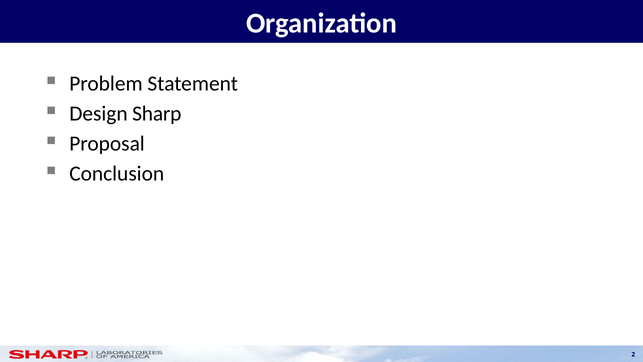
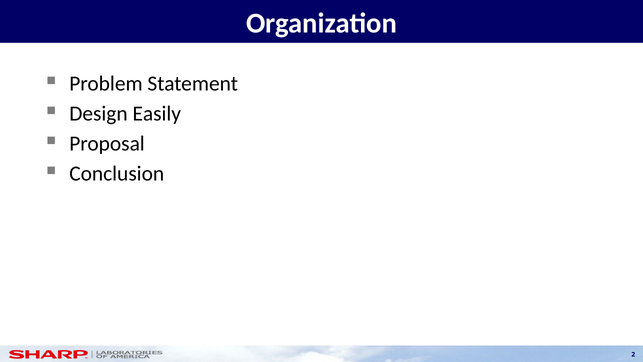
Sharp: Sharp -> Easily (157, 114)
